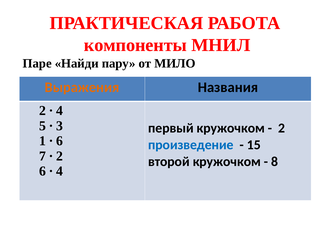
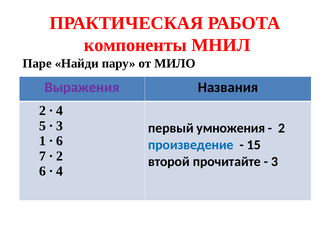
Выражения colour: orange -> purple (82, 87)
первый кружочком: кружочком -> умножения (231, 128)
второй кружочком: кружочком -> прочитайте (227, 162)
8: 8 -> 3 (275, 162)
